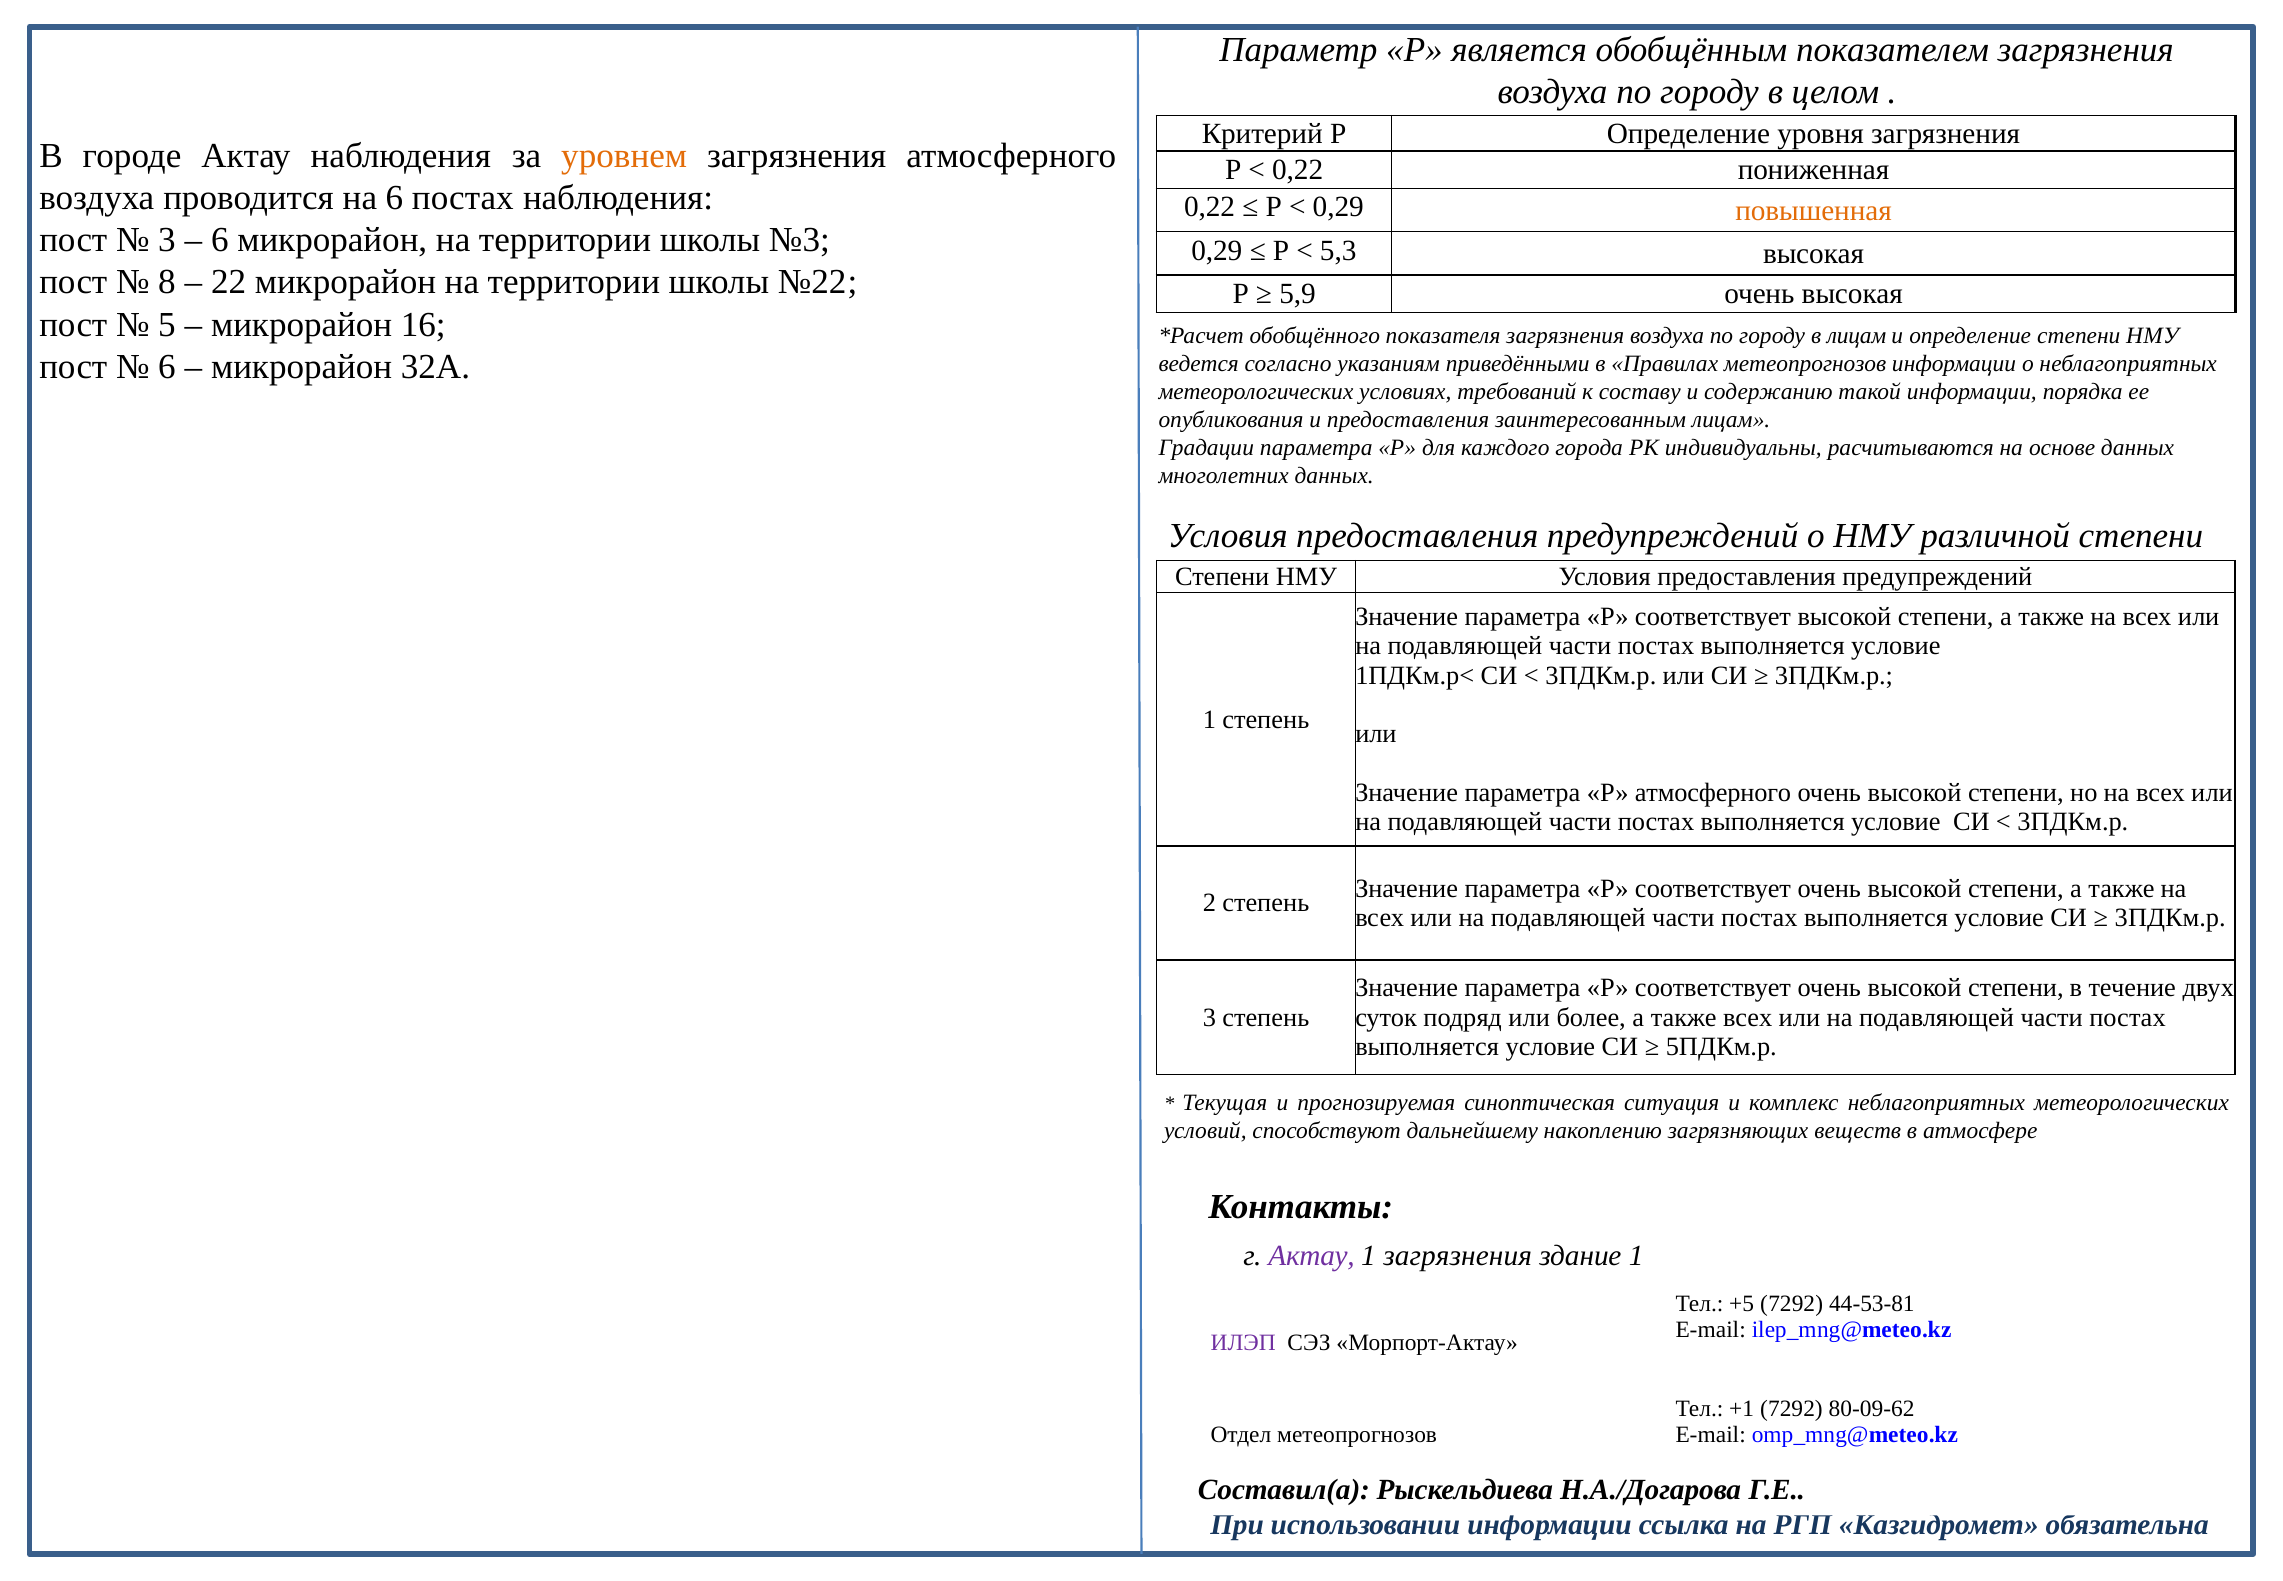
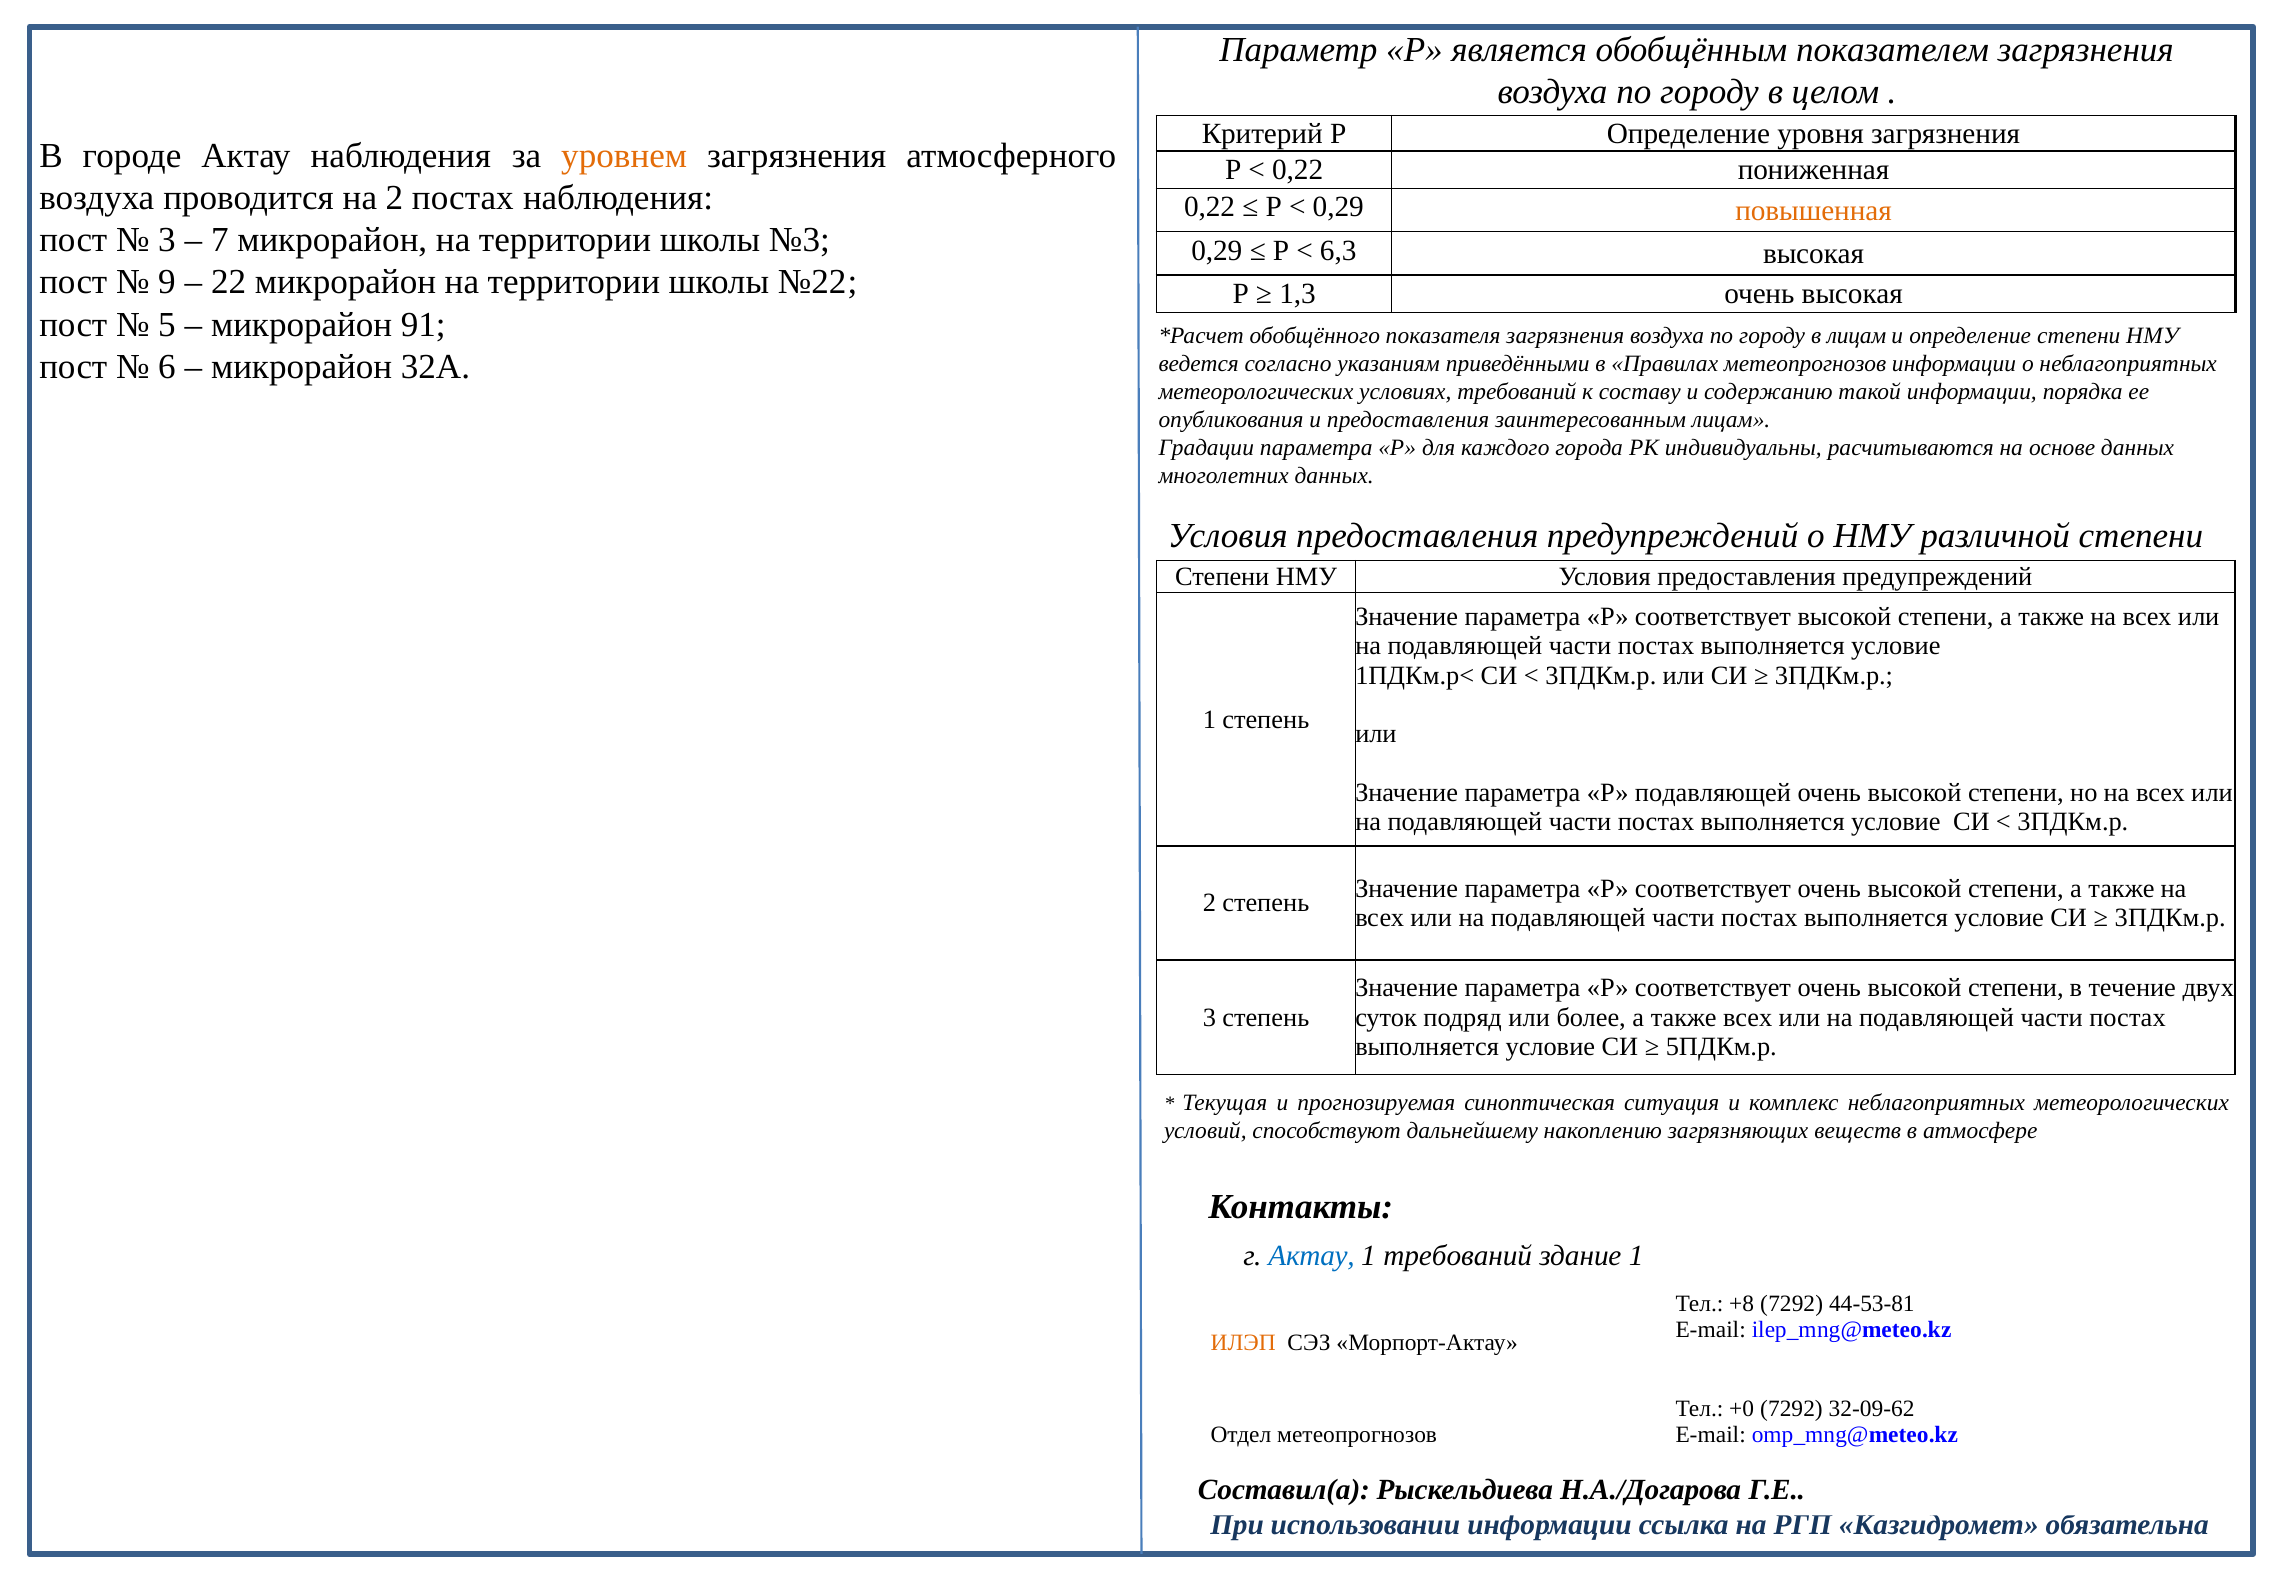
на 6: 6 -> 2 (394, 198)
6: 6 -> 7 (220, 240)
5,3: 5,3 -> 6,3 (1338, 250)
8: 8 -> 9 (167, 282)
5,9: 5,9 -> 1,3 (1298, 293)
16: 16 -> 91 (423, 324)
Р атмосферного: атмосферного -> подавляющей (1713, 792)
Актау colour: purple -> blue (1312, 1256)
1 загрязнения: загрязнения -> требований (1458, 1256)
+5: +5 -> +8 (1742, 1303)
ИЛЭП colour: purple -> orange (1243, 1342)
+1: +1 -> +0 (1742, 1409)
80-09-62: 80-09-62 -> 32-09-62 (1872, 1409)
